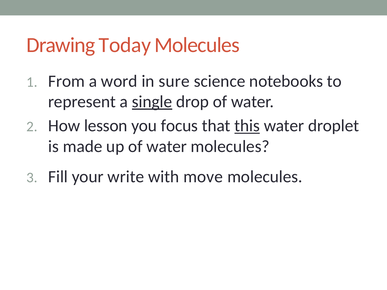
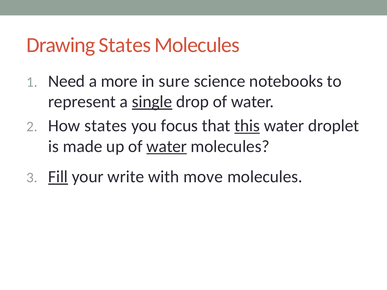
Drawing Today: Today -> States (125, 45)
From: From -> Need (67, 81)
word: word -> more (119, 81)
How lesson: lesson -> states (106, 126)
water underline: none -> present (167, 147)
Fill underline: none -> present (58, 177)
